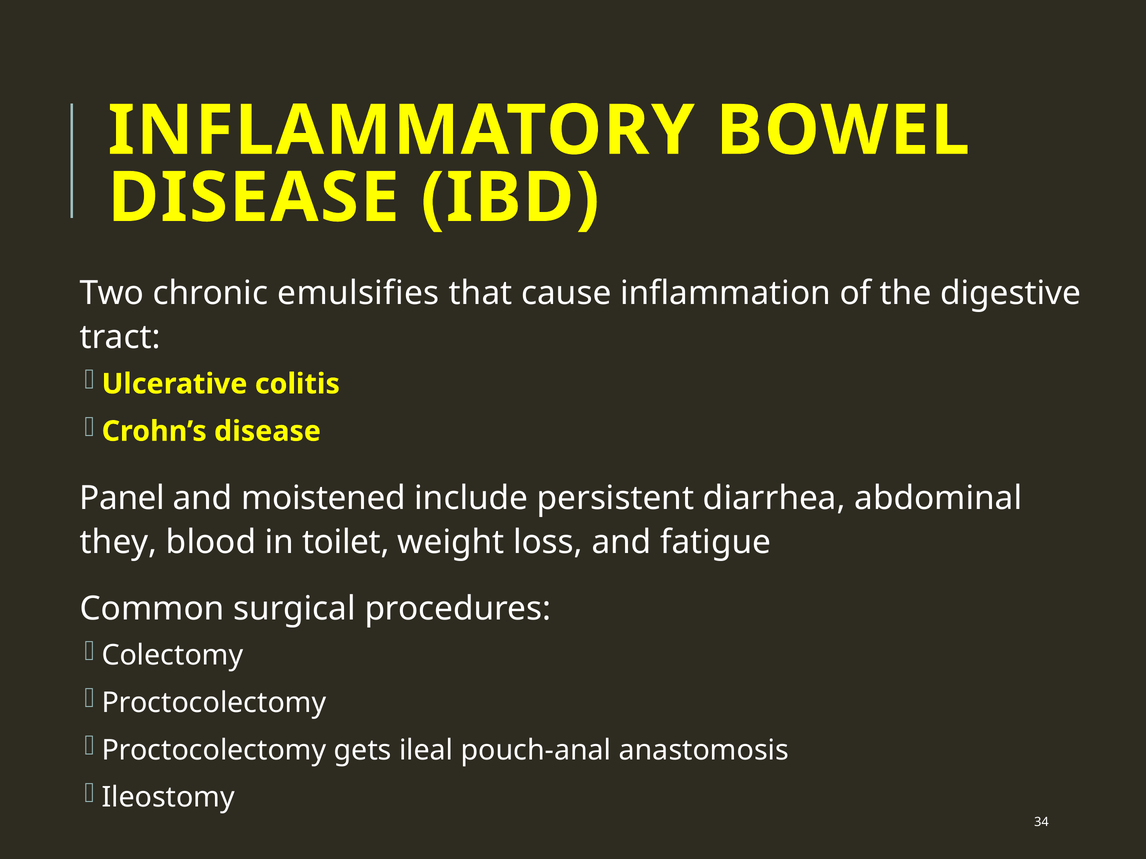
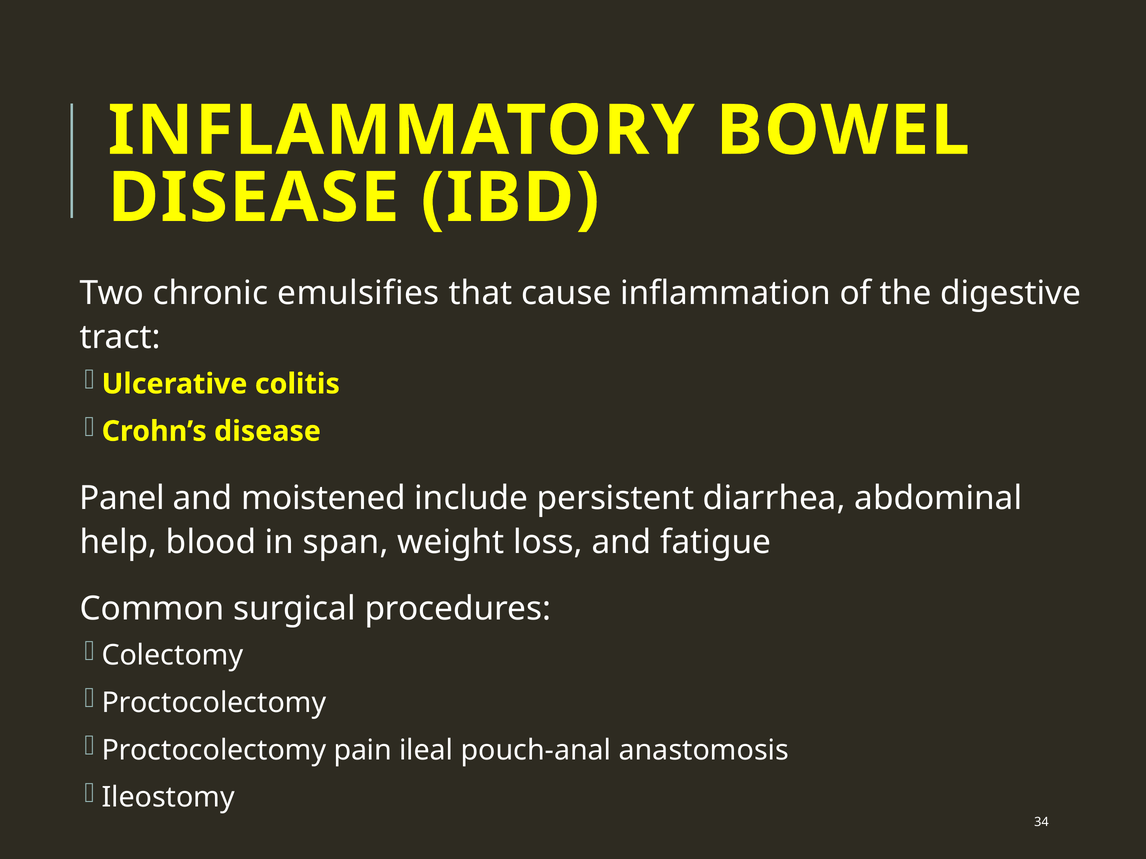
they: they -> help (119, 543)
toilet: toilet -> span (346, 543)
gets: gets -> pain (363, 751)
